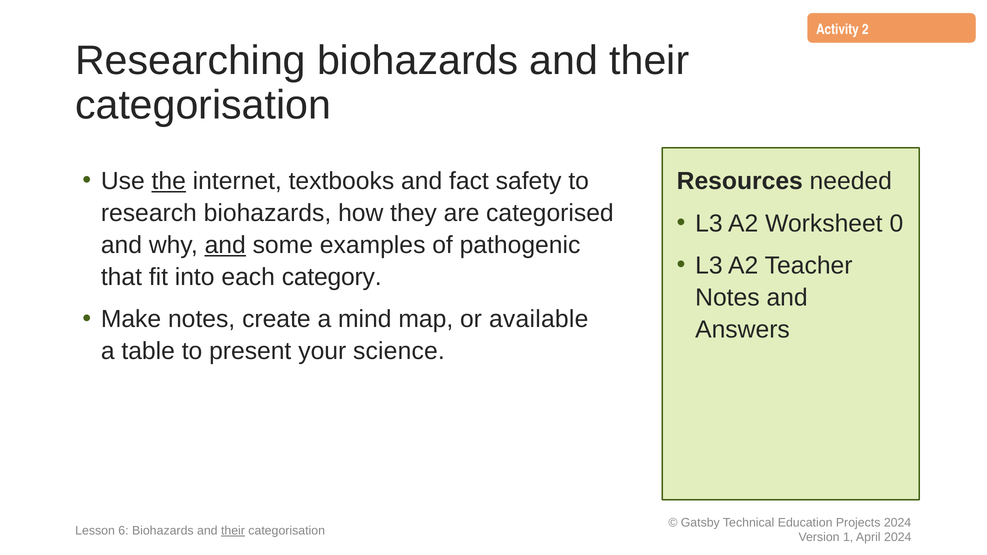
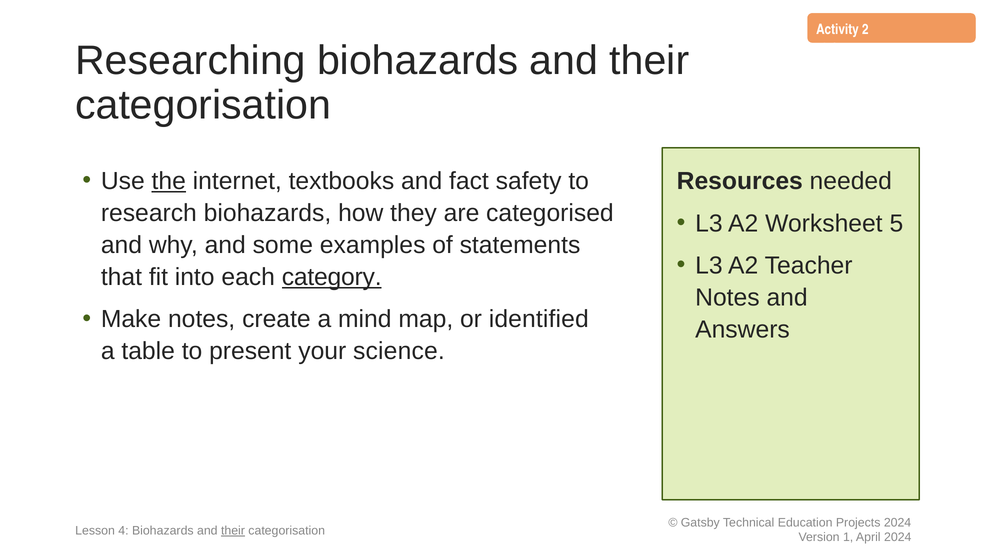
0: 0 -> 5 (896, 224)
and underline: present -> none (225, 245)
pathogenic: pathogenic -> statements (520, 245)
category underline: none -> present (332, 277)
available: available -> identified (539, 319)
6: 6 -> 4 (123, 531)
